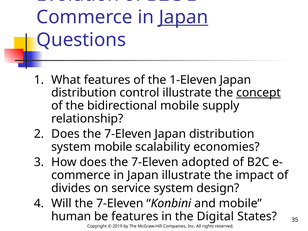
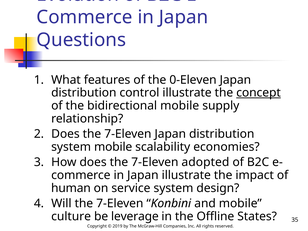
Japan underline: present -> none (184, 17)
1-Eleven: 1-Eleven -> 0-Eleven (193, 80)
divides: divides -> human (71, 188)
human: human -> culture (71, 216)
be features: features -> leverage (135, 216)
Digital: Digital -> Offline (215, 216)
